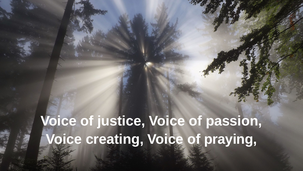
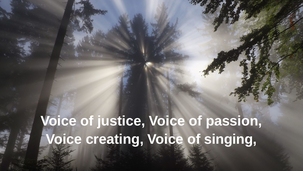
praying: praying -> singing (230, 139)
